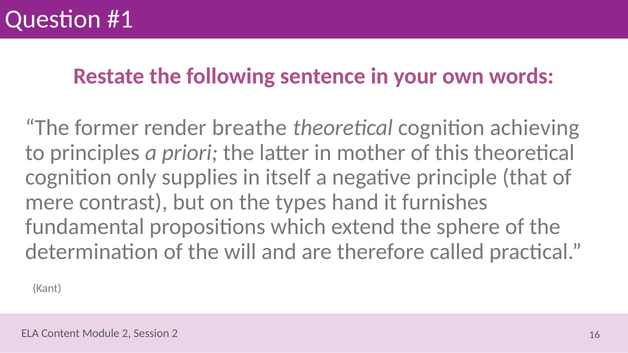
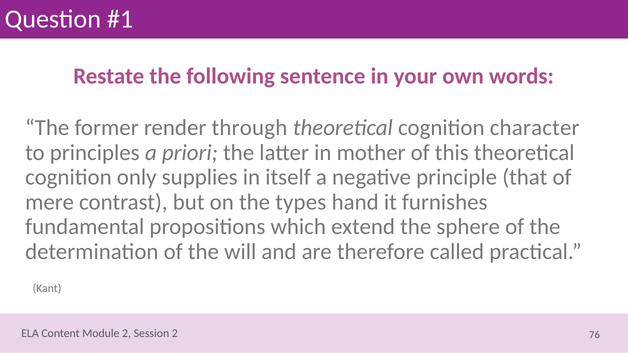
breathe: breathe -> through (249, 128)
achieving: achieving -> character (535, 128)
16: 16 -> 76 (595, 335)
